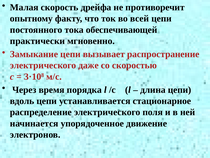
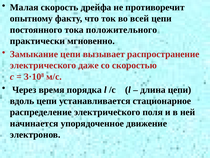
обеспечивающей: обеспечивающей -> положительного (122, 30)
